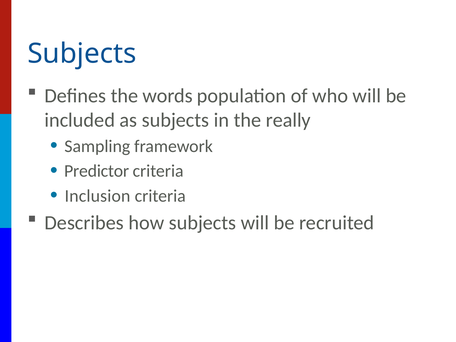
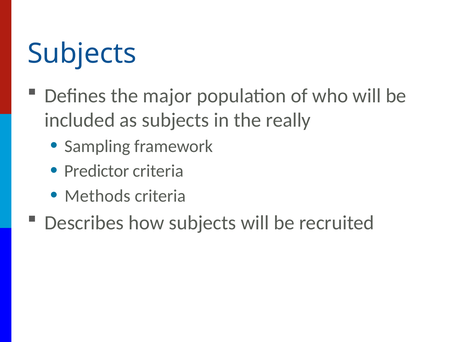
words: words -> major (167, 96)
Inclusion: Inclusion -> Methods (98, 196)
